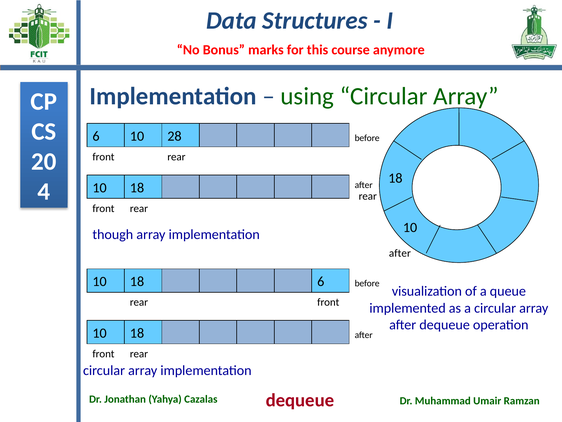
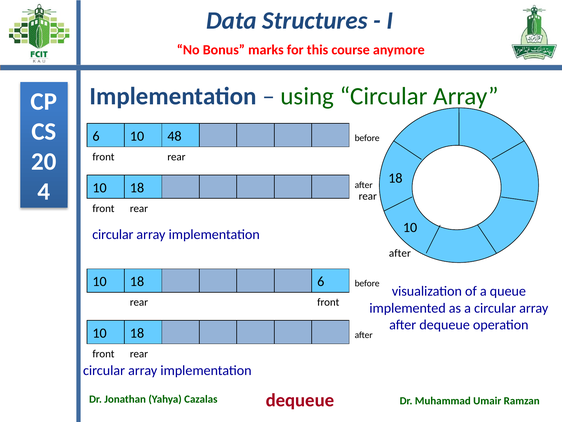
28: 28 -> 48 (174, 136)
though: though -> circular (113, 234)
